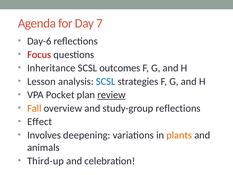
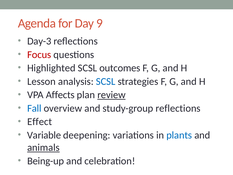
7: 7 -> 9 (99, 23)
Day-6: Day-6 -> Day-3 (39, 41)
Inheritance: Inheritance -> Highlighted (51, 68)
Pocket: Pocket -> Affects (60, 95)
Fall colour: orange -> blue (34, 108)
Involves: Involves -> Variable (44, 135)
plants colour: orange -> blue (179, 135)
animals underline: none -> present (43, 147)
Third-up: Third-up -> Being-up (46, 161)
